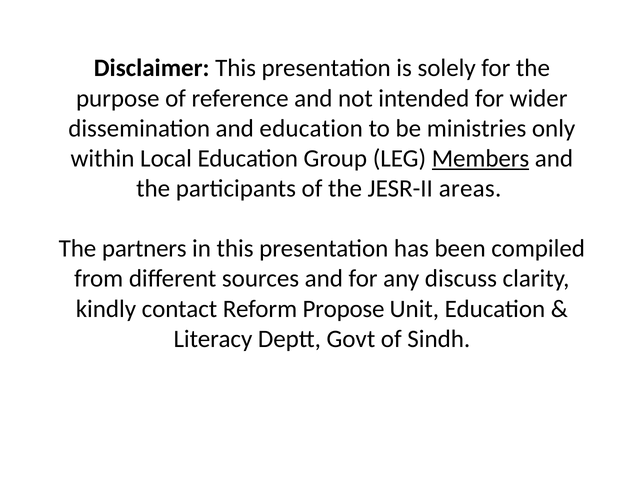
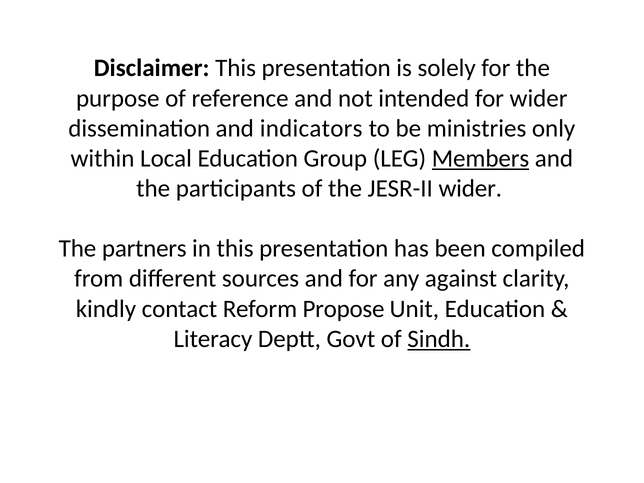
and education: education -> indicators (311, 128)
JESR-II areas: areas -> wider (470, 189)
discuss: discuss -> against (461, 279)
Sindh underline: none -> present (439, 339)
